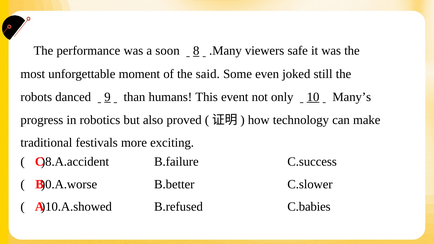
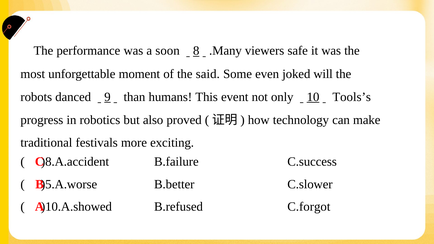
still: still -> will (323, 74)
Many’s: Many’s -> Tools’s (352, 97)
)0.A.worse: )0.A.worse -> )5.A.worse (69, 184)
C.babies: C.babies -> C.forgot (309, 207)
